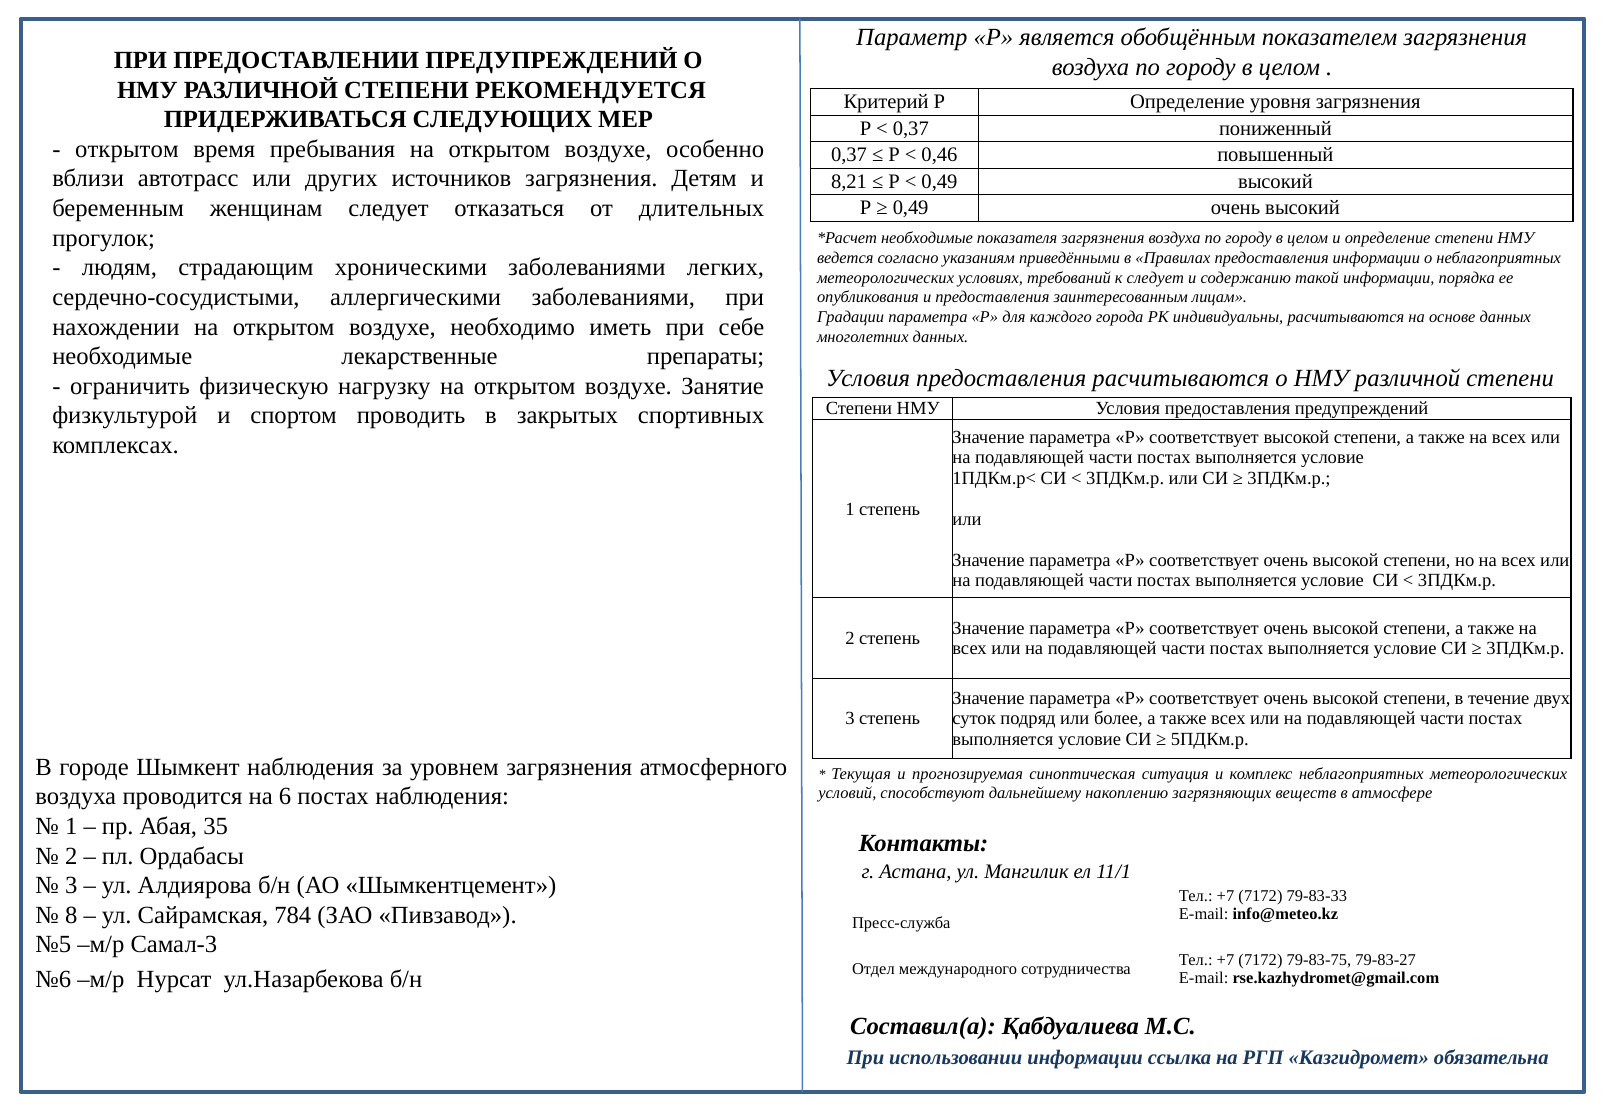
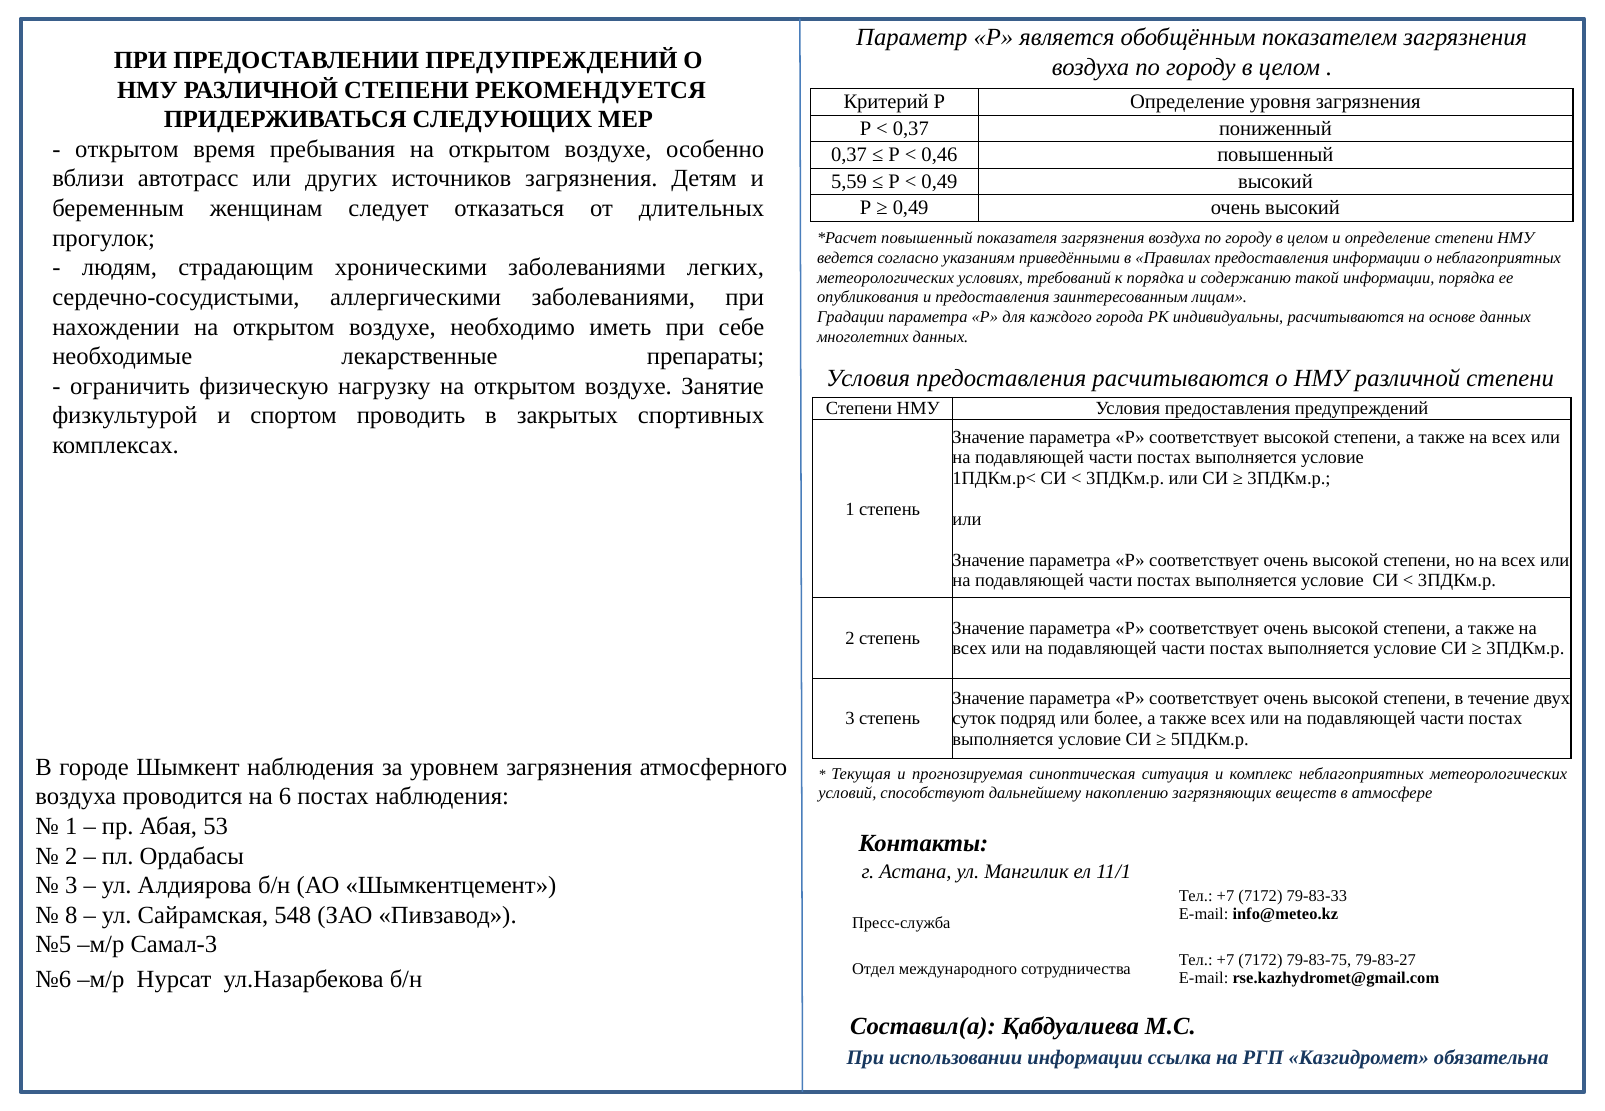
8,21: 8,21 -> 5,59 (849, 181)
необходимые: необходимые -> повышенный (927, 238)
к следует: следует -> порядка (1155, 278)
35: 35 -> 53 (216, 826)
784: 784 -> 548 (293, 915)
